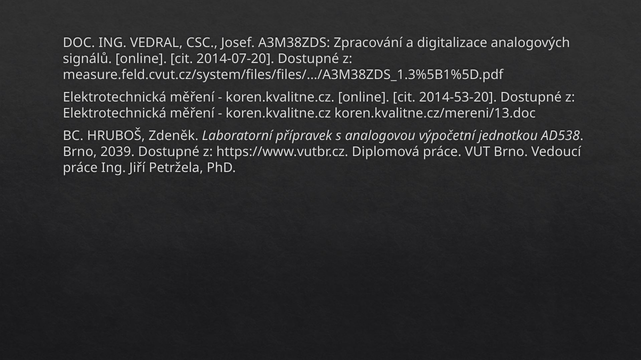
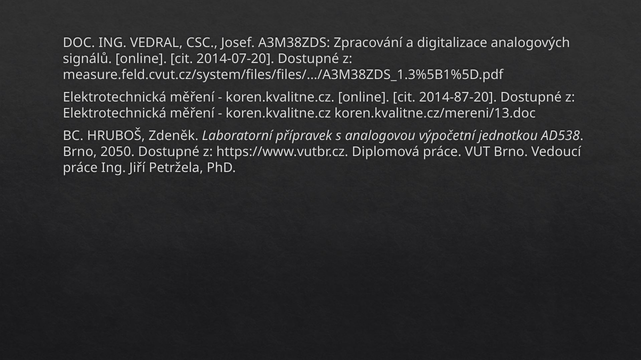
2014-53-20: 2014-53-20 -> 2014-87-20 (458, 98)
2039: 2039 -> 2050 (118, 152)
